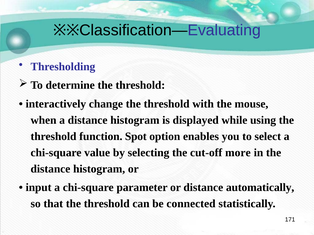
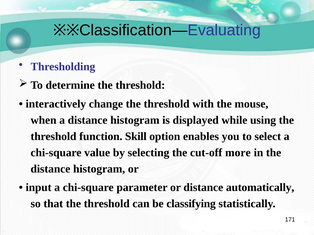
Spot: Spot -> Skill (136, 137)
connected: connected -> classifying (191, 204)
